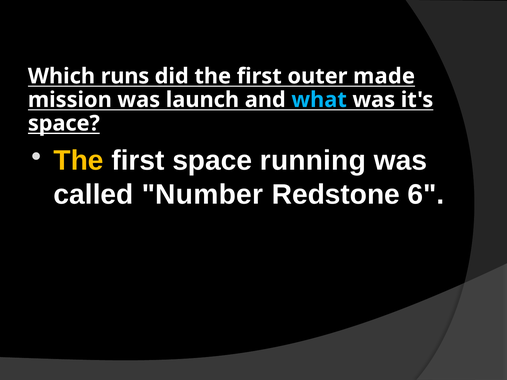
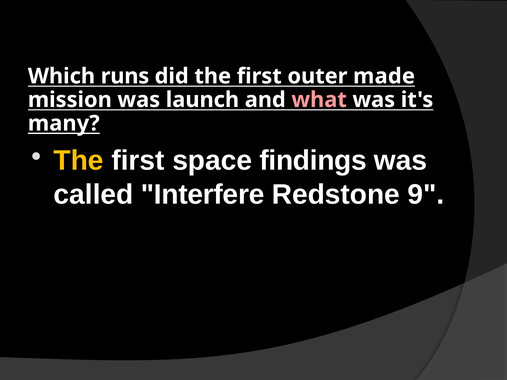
what colour: light blue -> pink (319, 100)
space: space -> many (64, 123)
running: running -> findings (313, 161)
Number: Number -> Interfere (203, 195)
6: 6 -> 9 (426, 195)
